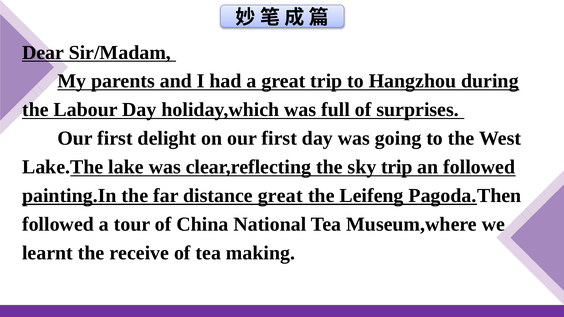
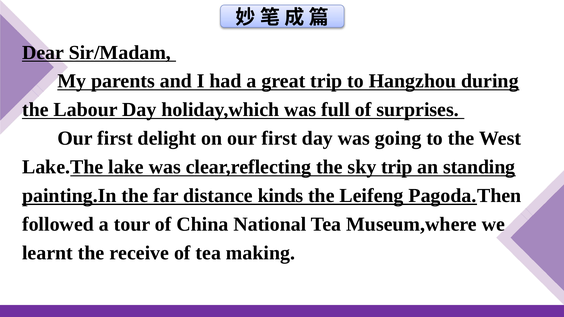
an followed: followed -> standing (479, 167)
distance great: great -> kinds (280, 196)
